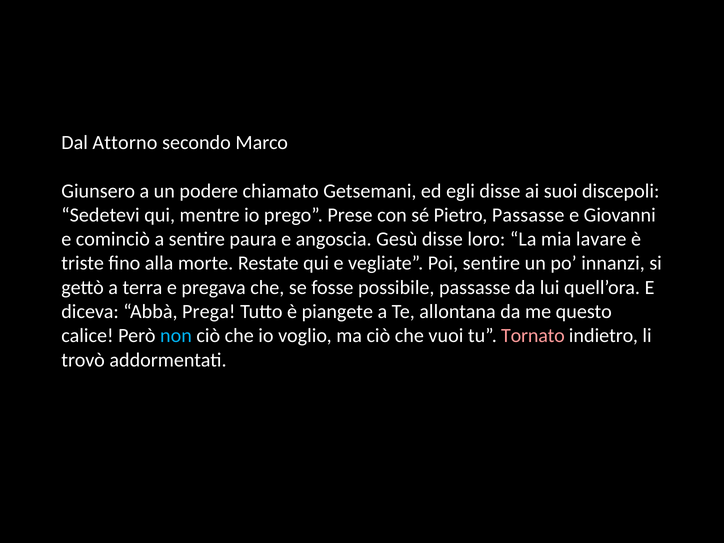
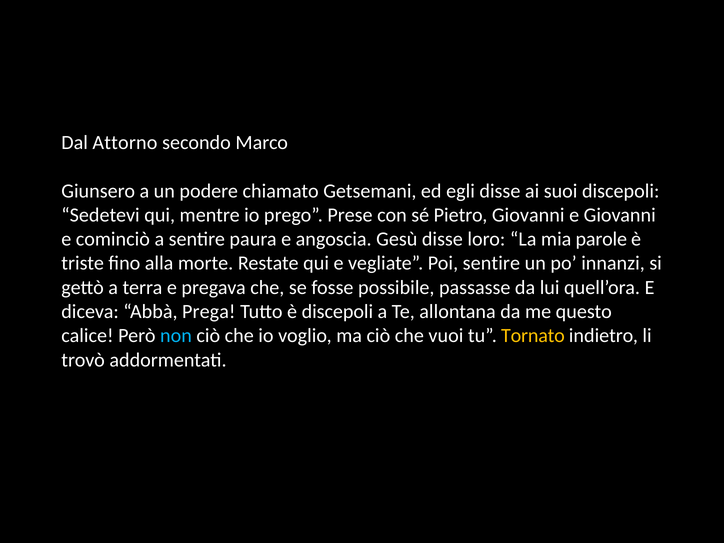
Pietro Passasse: Passasse -> Giovanni (528, 215)
lavare: lavare -> parole (601, 239)
è piangete: piangete -> discepoli (337, 312)
Tornato colour: pink -> yellow (533, 336)
